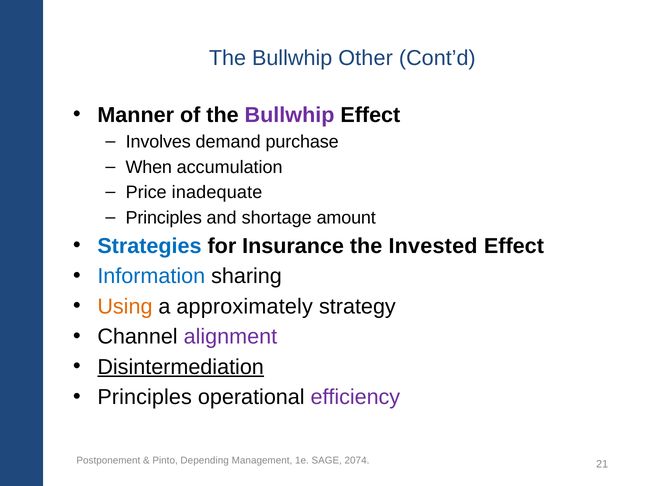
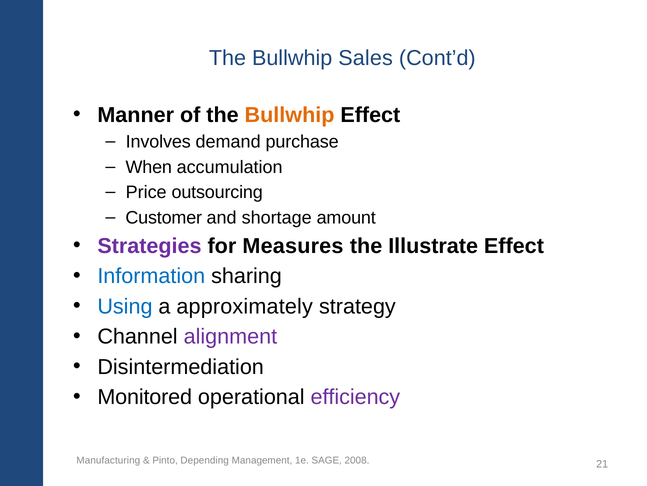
Other: Other -> Sales (366, 58)
Bullwhip colour: purple -> orange (290, 115)
inadequate: inadequate -> outsourcing (217, 192)
Principles: Principles -> Customer (164, 217)
Strategies colour: blue -> purple (149, 246)
Insurance: Insurance -> Measures (293, 246)
Invested: Invested -> Illustrate (433, 246)
Using colour: orange -> blue (125, 306)
Disintermediation underline: present -> none (181, 366)
Principles: Principles -> Monitored (145, 397)
Postponement: Postponement -> Manufacturing (108, 460)
2074: 2074 -> 2008 (357, 460)
